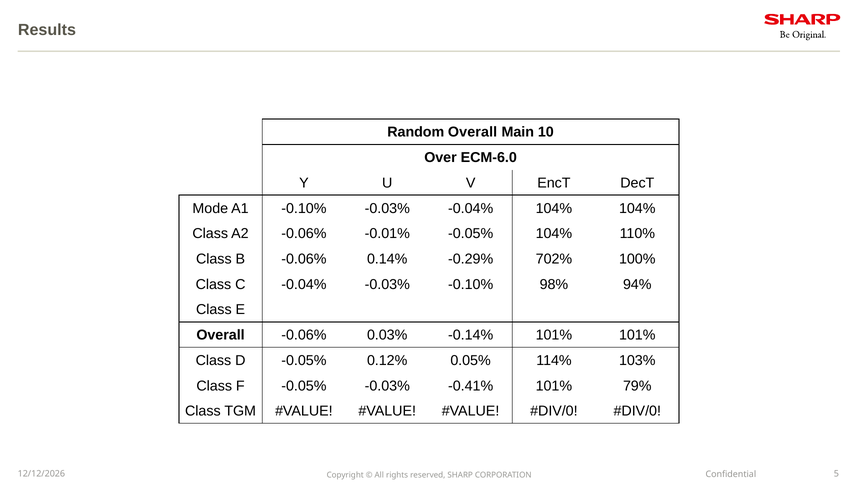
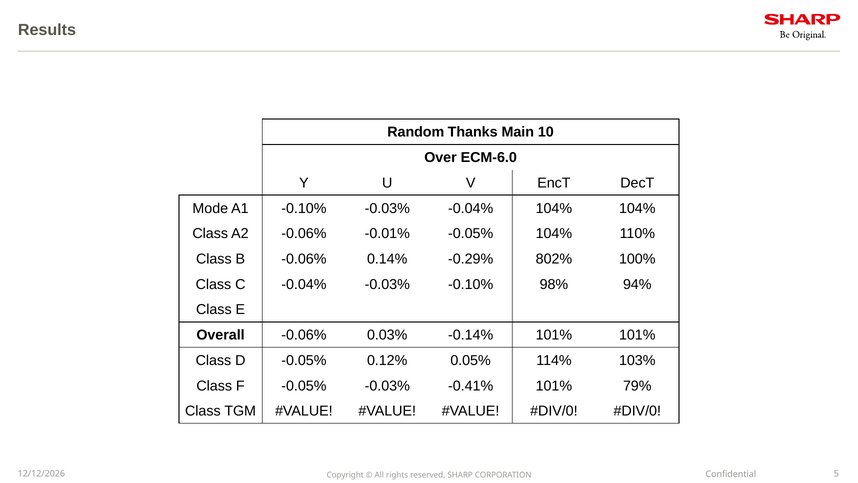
Random Overall: Overall -> Thanks (473, 132)
702%: 702% -> 802% (554, 259)
